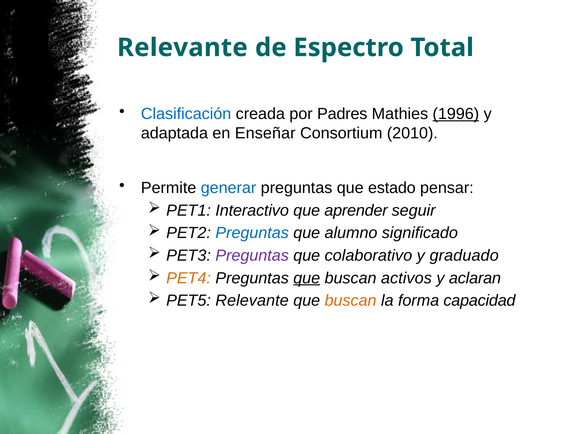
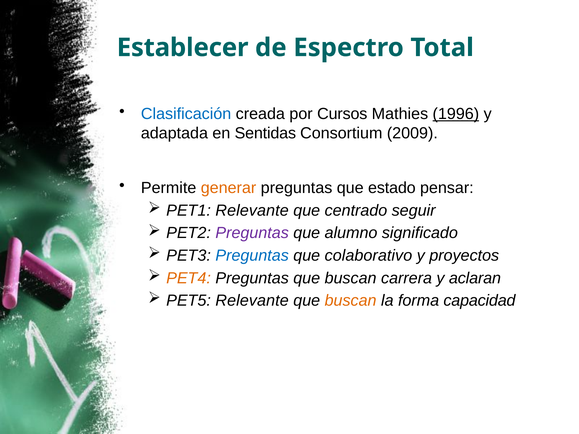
Relevante: Relevante -> Establecer (183, 48)
Padres: Padres -> Cursos (342, 114)
Enseñar: Enseñar -> Sentidas (265, 133)
2010: 2010 -> 2009 (412, 133)
generar colour: blue -> orange (229, 188)
PET1 Interactivo: Interactivo -> Relevante (252, 211)
aprender: aprender -> centrado (356, 211)
Preguntas colour: blue -> purple (252, 233)
Preguntas colour: purple -> blue (252, 256)
graduado: graduado -> proyectos (464, 256)
que underline: present -> none (307, 278)
activos: activos -> carrera (407, 278)
